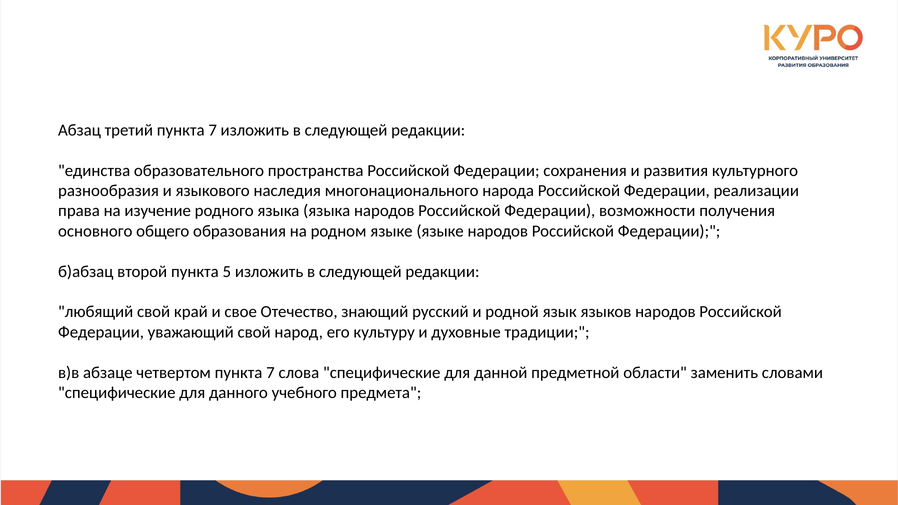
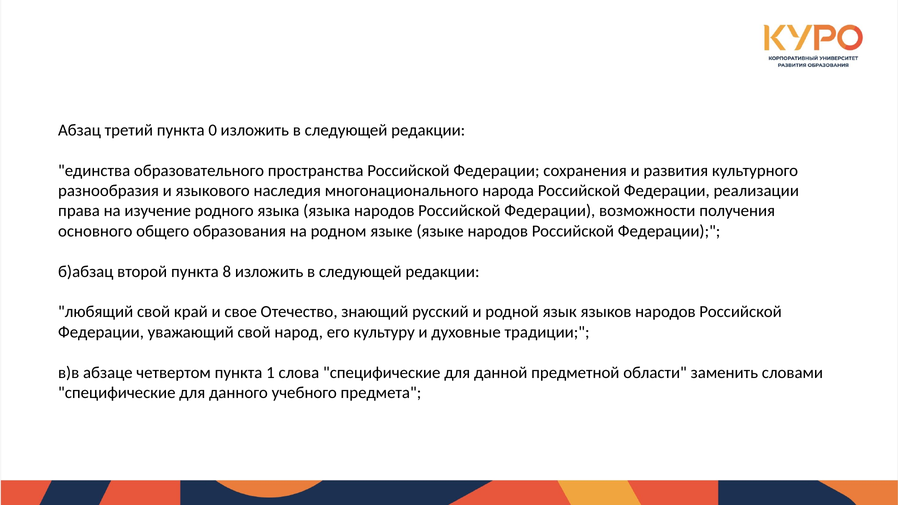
третий пункта 7: 7 -> 0 (213, 130)
5: 5 -> 8 (227, 272)
четвертом пункта 7: 7 -> 1 (270, 373)
